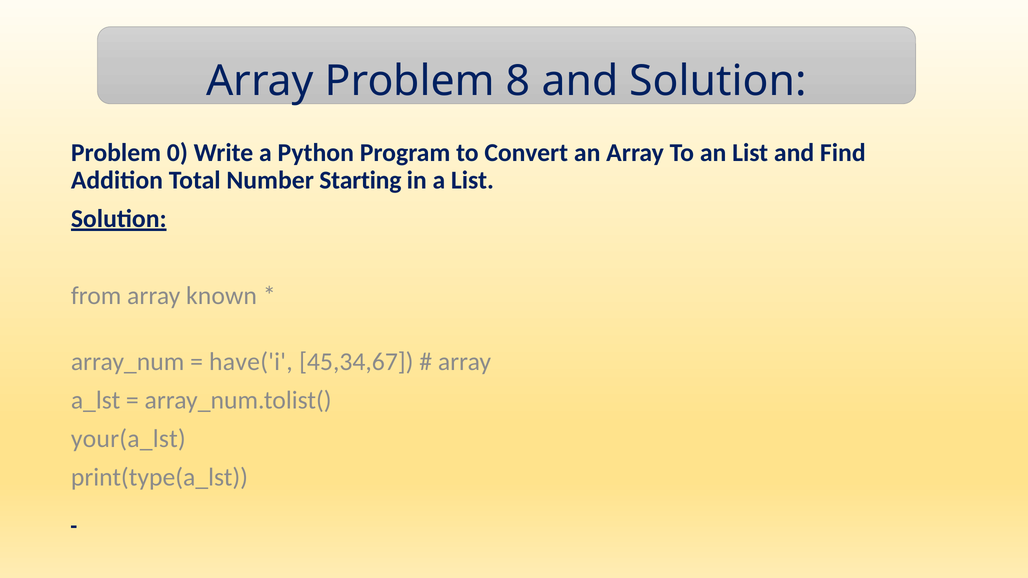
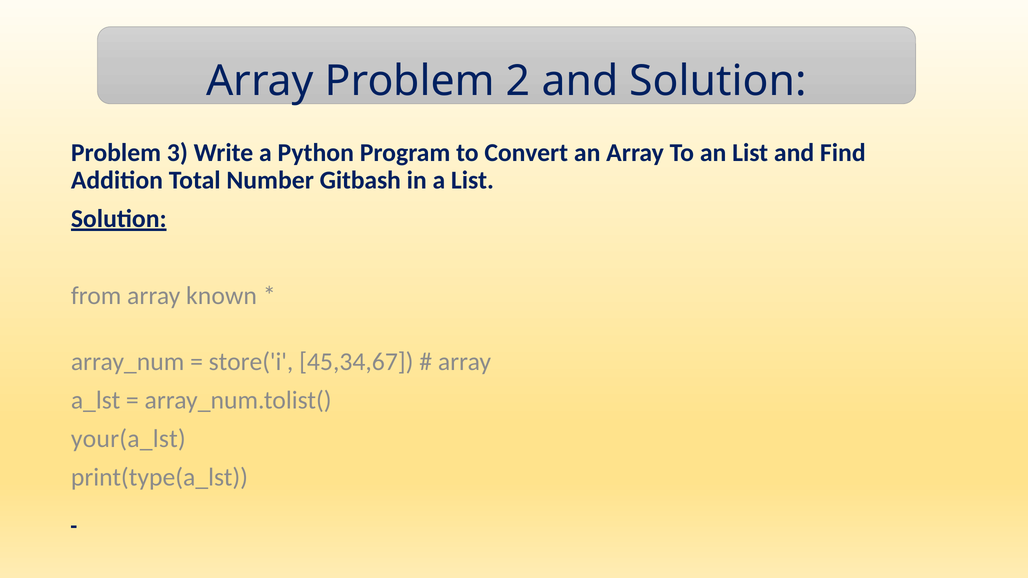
8: 8 -> 2 (518, 81)
0: 0 -> 3 (177, 153)
Starting: Starting -> Gitbash (360, 181)
have('i: have('i -> store('i (251, 362)
